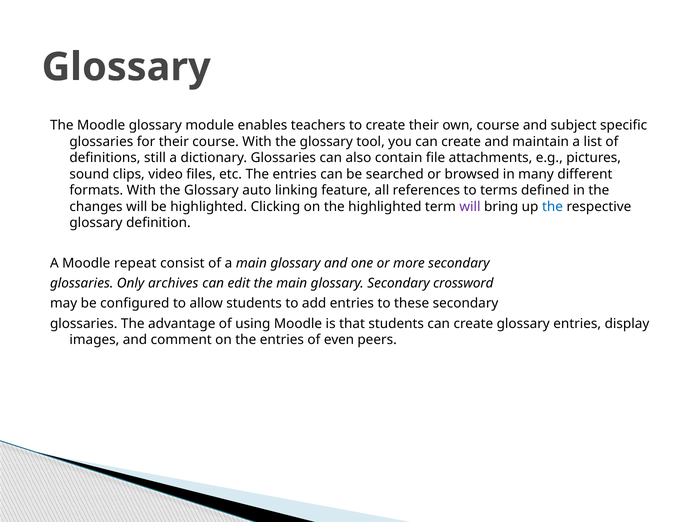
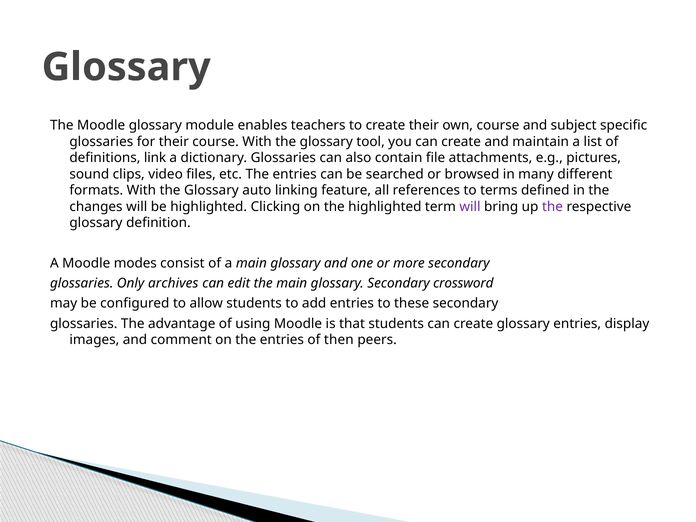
still: still -> link (155, 158)
the colour: blue -> purple (552, 207)
repeat: repeat -> modes (135, 263)
even: even -> then (339, 340)
